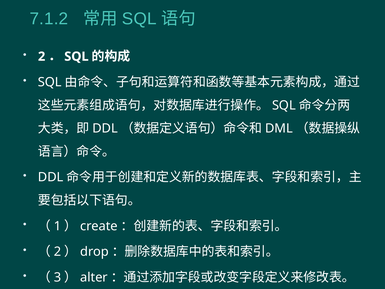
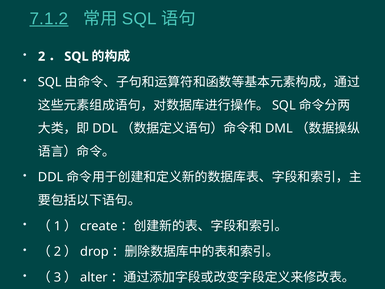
7.1.2 underline: none -> present (49, 19)
